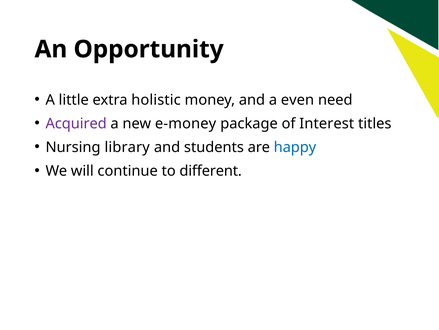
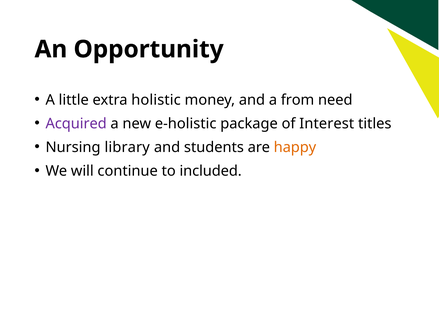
even: even -> from (298, 100)
e-money: e-money -> e-holistic (186, 123)
happy colour: blue -> orange (295, 147)
different: different -> included (211, 171)
